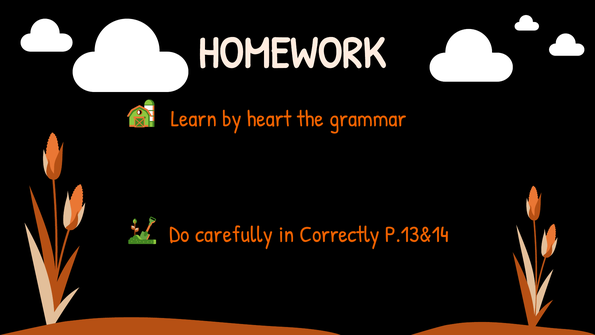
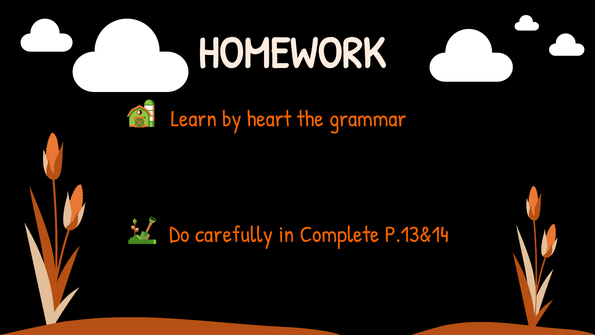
Correctly: Correctly -> Complete (340, 234)
